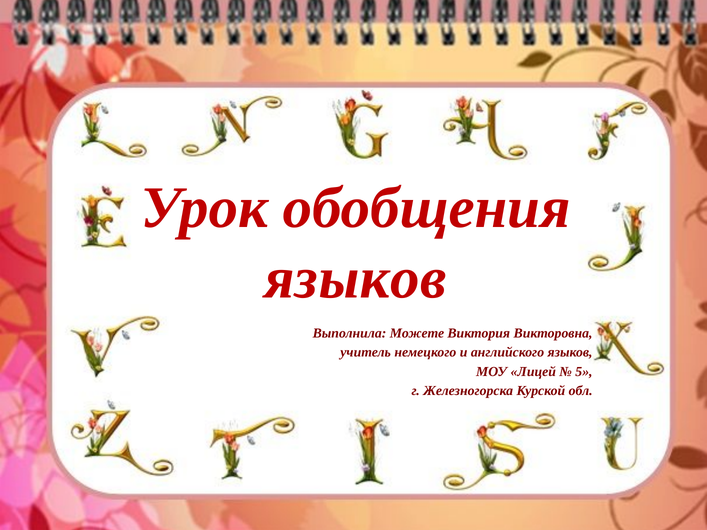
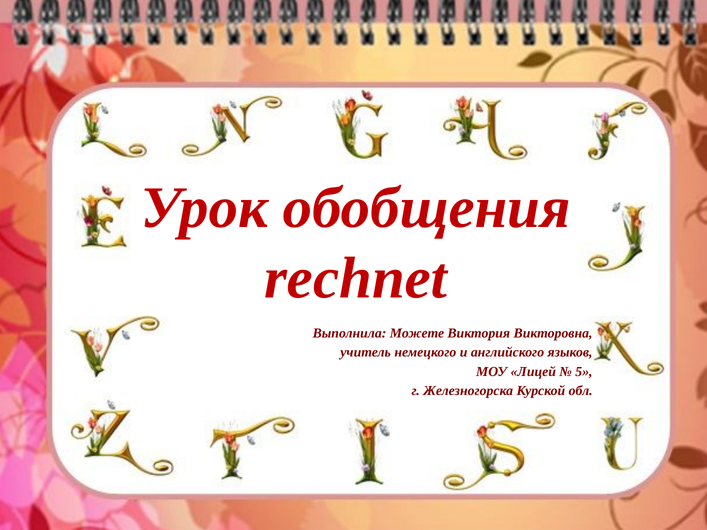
языков: языков -> rechnet (356, 279)
